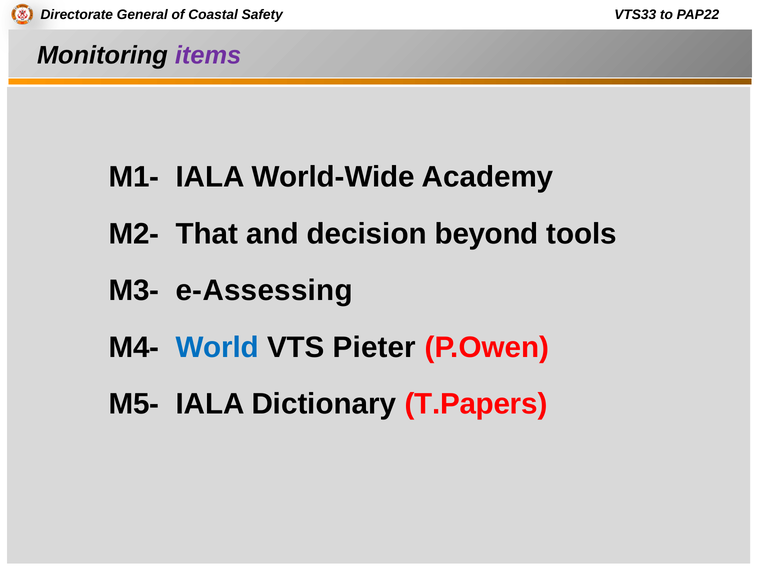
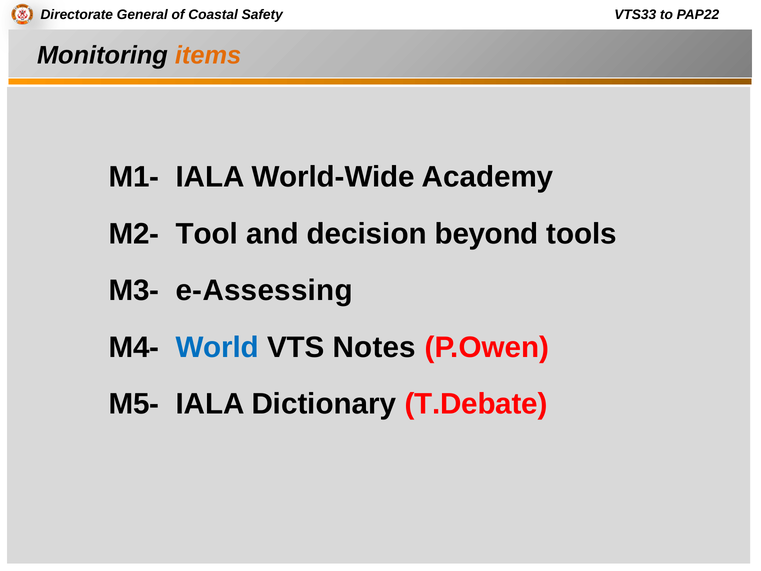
items colour: purple -> orange (208, 55)
That: That -> Tool (207, 234)
Pieter: Pieter -> Notes (374, 347)
T.Papers: T.Papers -> T.Debate (476, 404)
